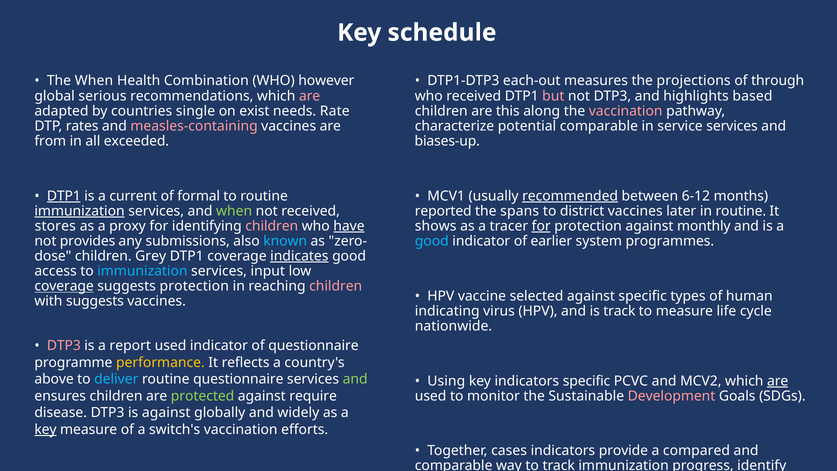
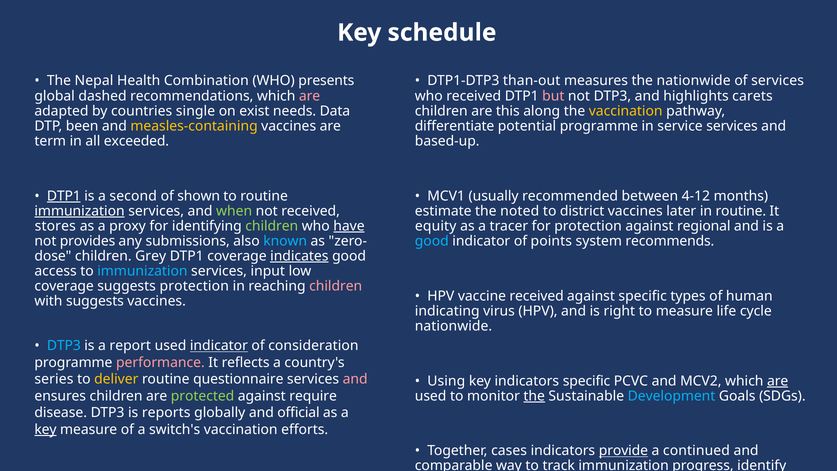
The When: When -> Nepal (94, 81)
however: however -> presents (326, 81)
each-out: each-out -> than-out (532, 81)
the projections: projections -> nationwide (694, 81)
of through: through -> services (778, 81)
serious: serious -> dashed (103, 96)
based: based -> carets (753, 96)
Rate: Rate -> Data (335, 111)
vaccination colour: pink -> yellow (626, 111)
rates: rates -> been (82, 126)
measles-containing colour: pink -> yellow (194, 126)
characterize: characterize -> differentiate (455, 126)
potential comparable: comparable -> programme (599, 126)
from: from -> term (50, 141)
biases-up: biases-up -> based-up (447, 141)
current: current -> second (133, 196)
formal: formal -> shown (199, 196)
recommended underline: present -> none (570, 196)
6-12: 6-12 -> 4-12 (696, 196)
reported: reported -> estimate (443, 211)
spans: spans -> noted (520, 211)
children colour: pink -> light green (272, 226)
shows: shows -> equity (436, 226)
for underline: present -> none (541, 226)
monthly: monthly -> regional (704, 226)
earlier: earlier -> points (551, 241)
programmes: programmes -> recommends (670, 241)
coverage underline: present -> none (64, 286)
vaccine selected: selected -> received (537, 296)
is track: track -> right (619, 311)
DTP3 colour: pink -> light blue (64, 346)
indicator underline: none -> present (219, 346)
of questionnaire: questionnaire -> consideration (313, 346)
performance colour: yellow -> pink (160, 362)
above: above -> series (54, 379)
deliver colour: light blue -> yellow (116, 379)
and colour: light green -> pink (355, 379)
the underline: none -> present (534, 396)
Development colour: pink -> light blue (672, 396)
is against: against -> reports (166, 413)
widely: widely -> official (298, 413)
provide underline: none -> present (623, 451)
compared: compared -> continued (696, 451)
